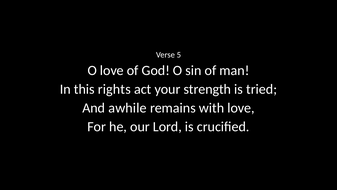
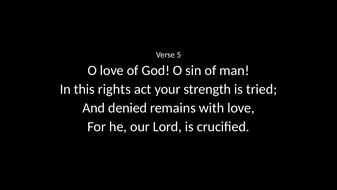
awhile: awhile -> denied (128, 108)
